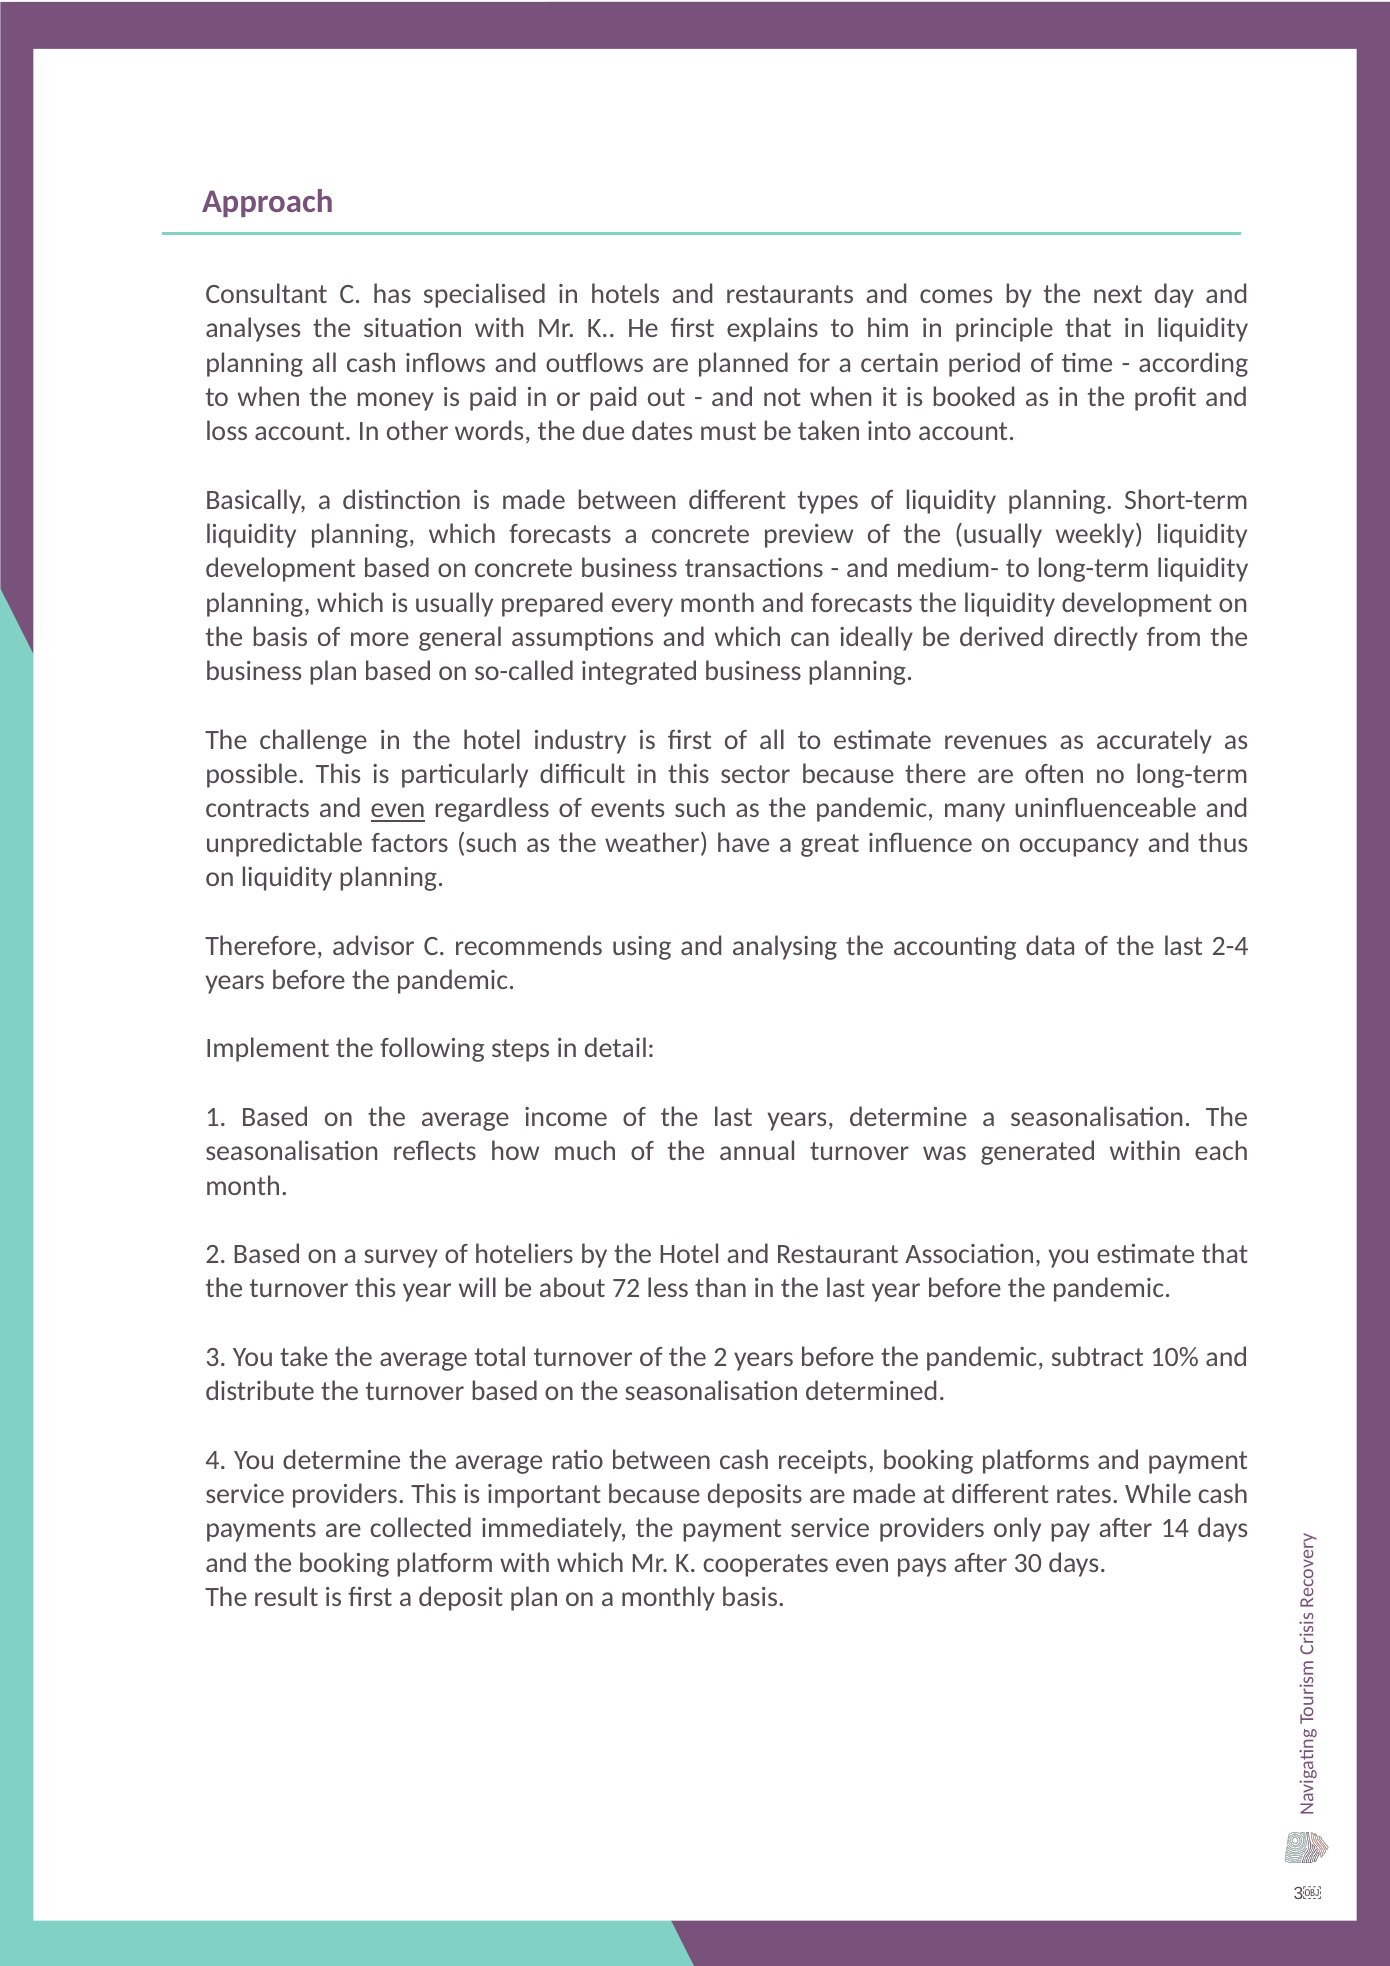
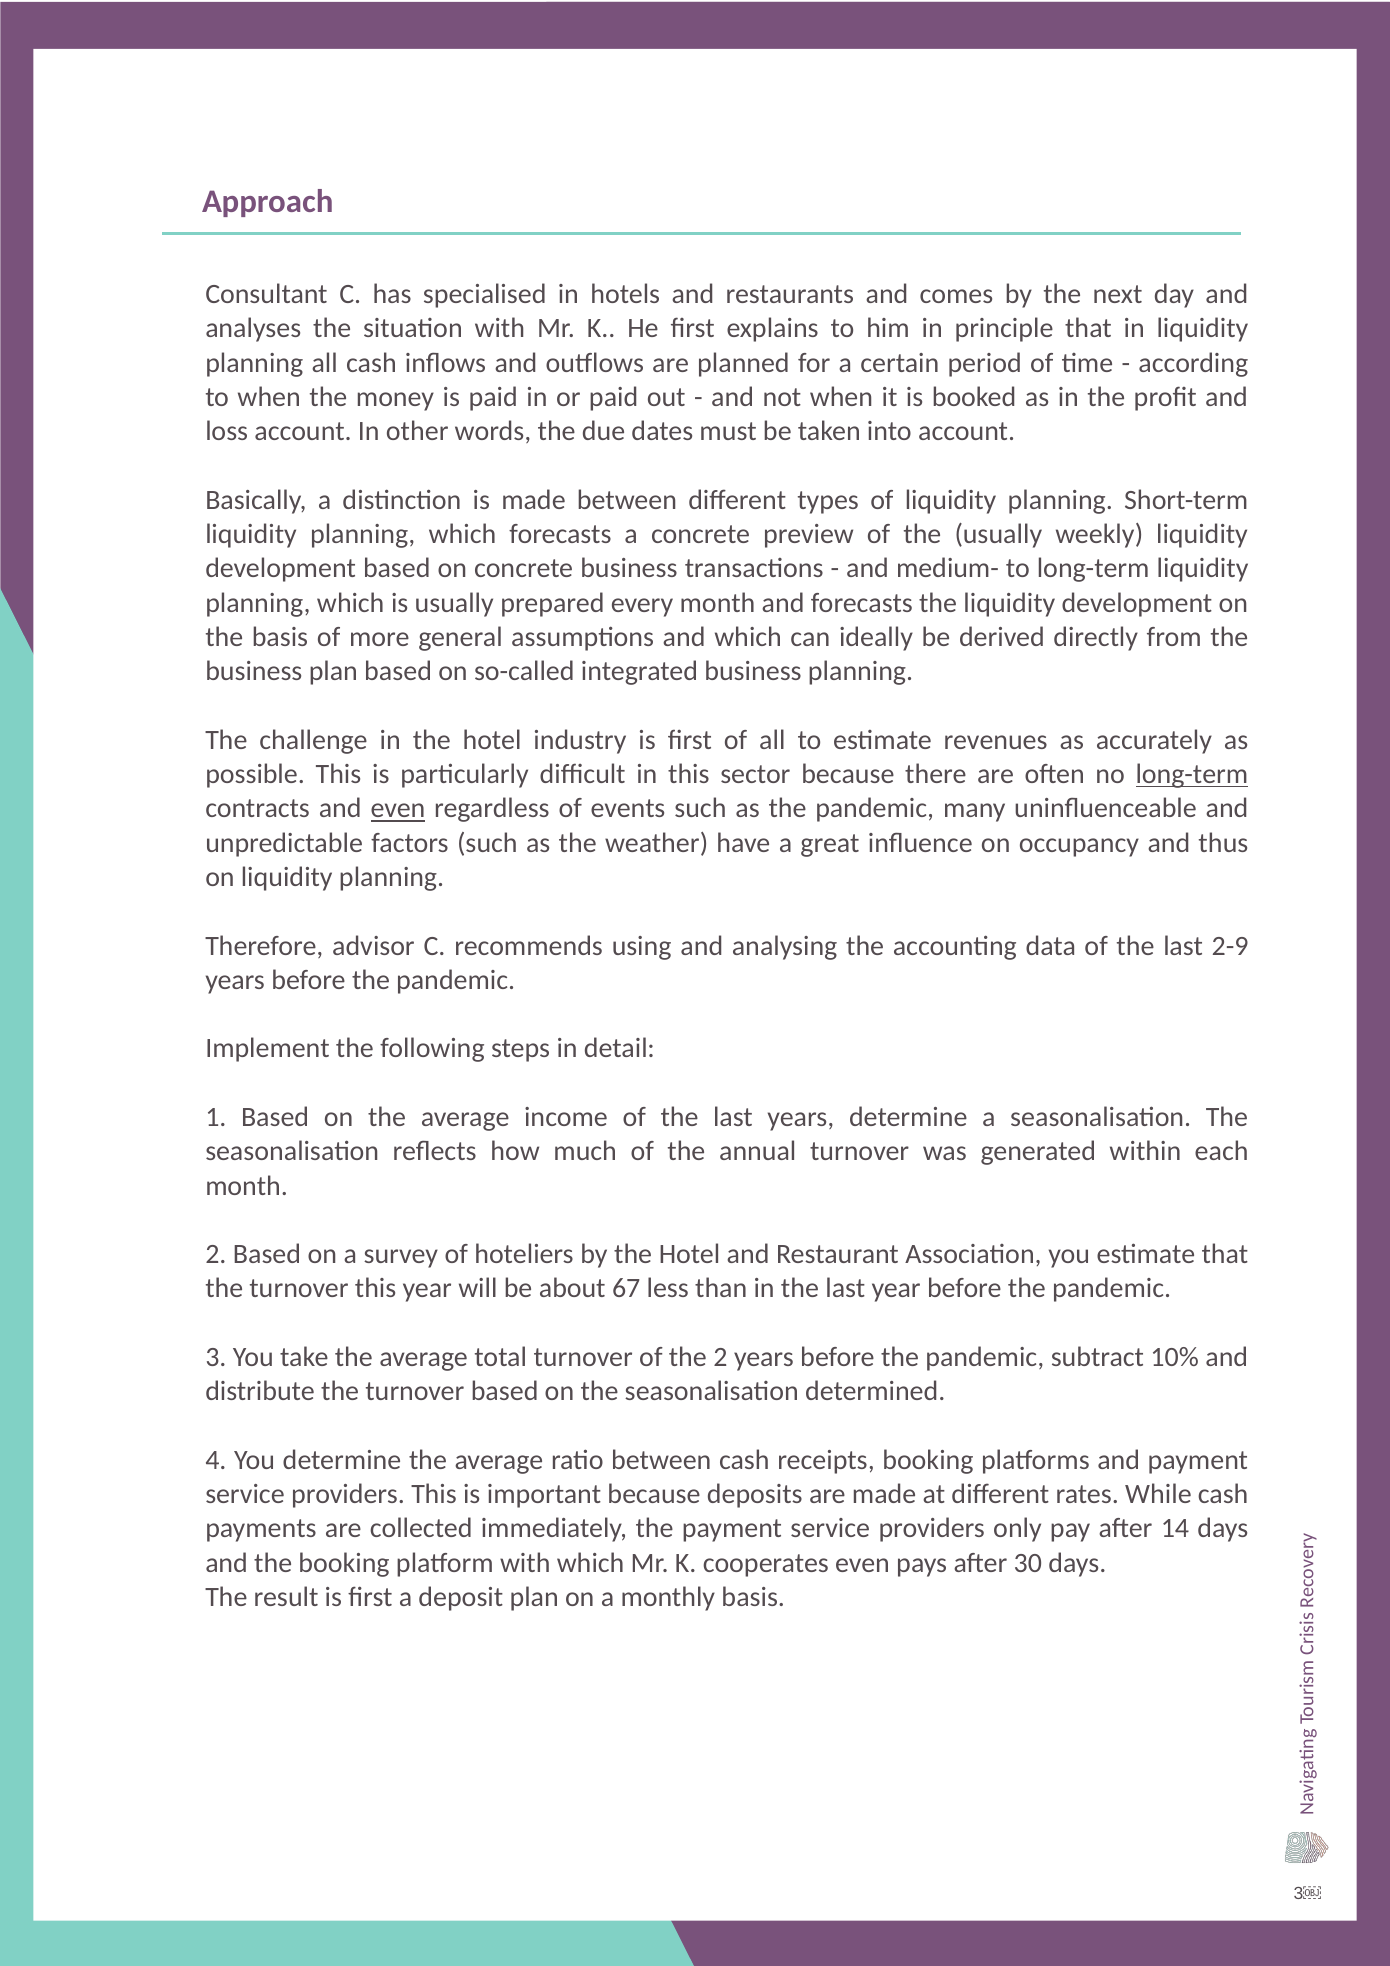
long-term underline: none -> present (1192, 774)
2-4: 2-4 -> 2-9 (1230, 946)
72: 72 -> 67 (626, 1289)
